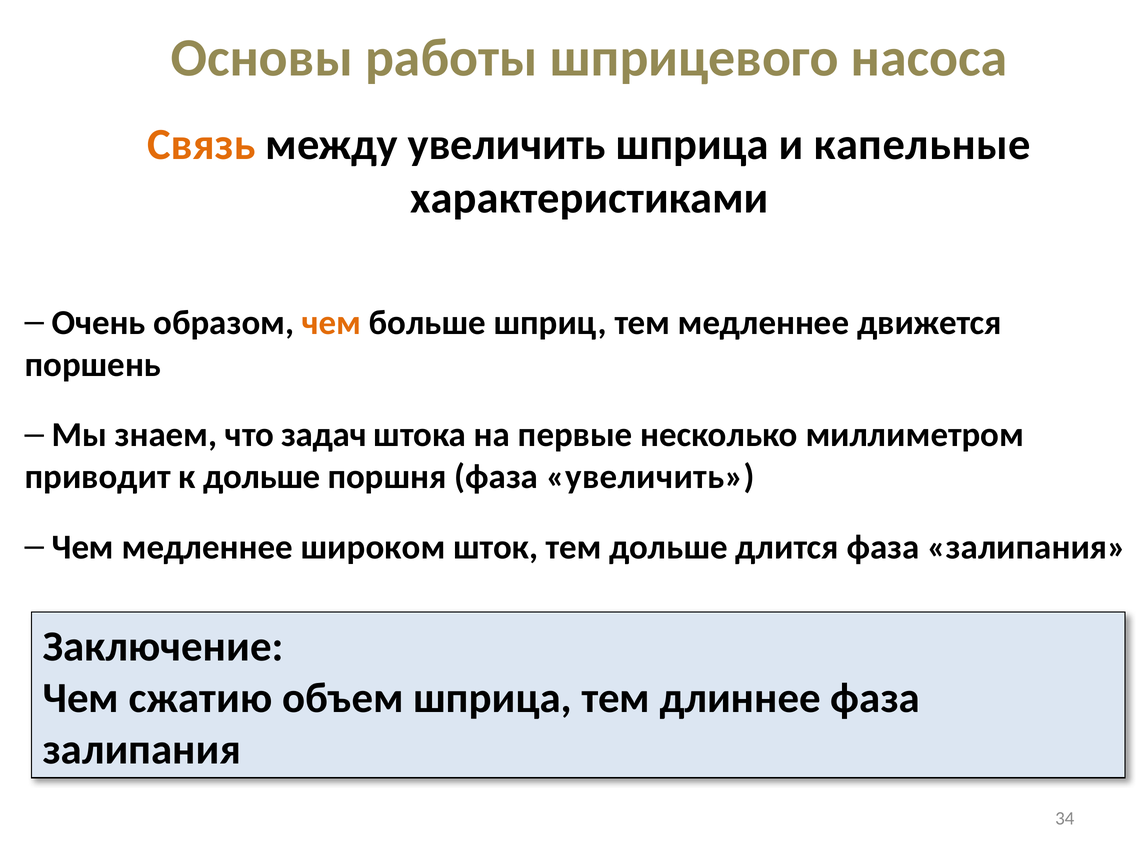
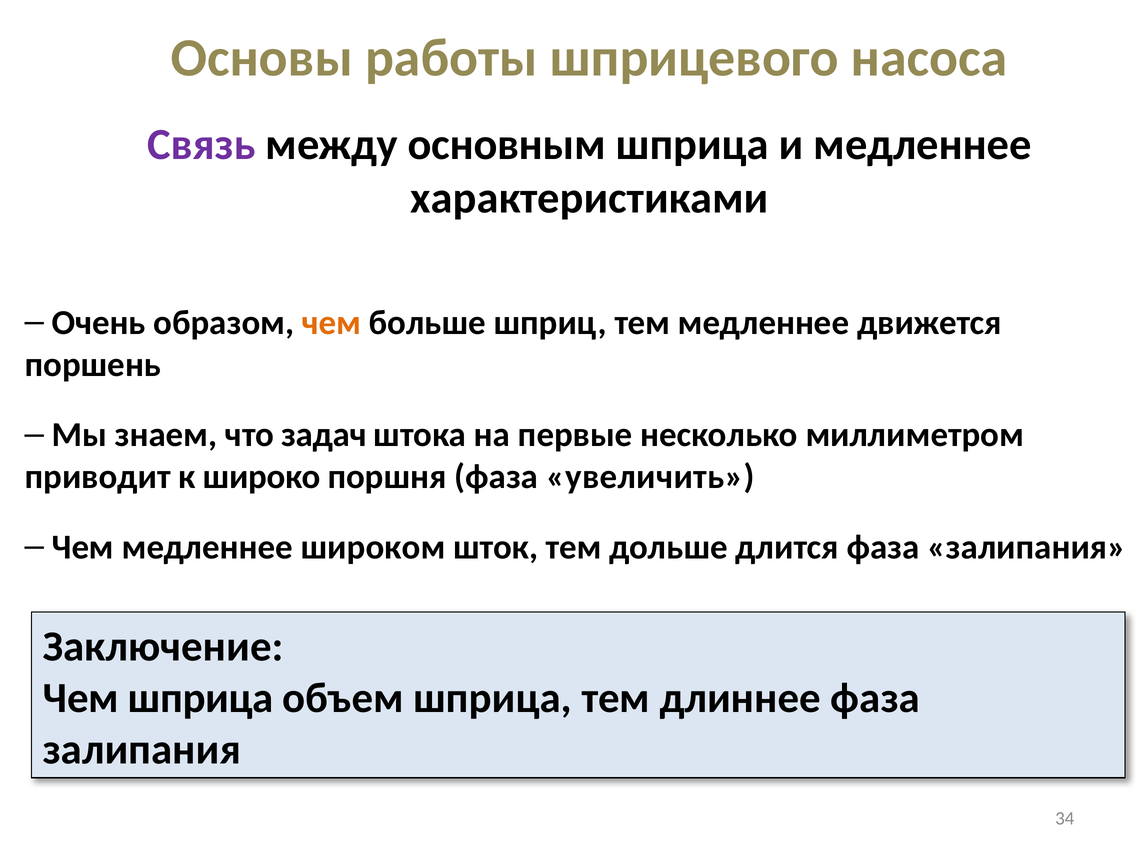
Связь colour: orange -> purple (201, 145)
между увеличить: увеличить -> основным (507, 145)
и капельные: капельные -> медленнее (922, 145)
к дольше: дольше -> широко (262, 477)
Чем сжатию: сжатию -> шприца (201, 698)
